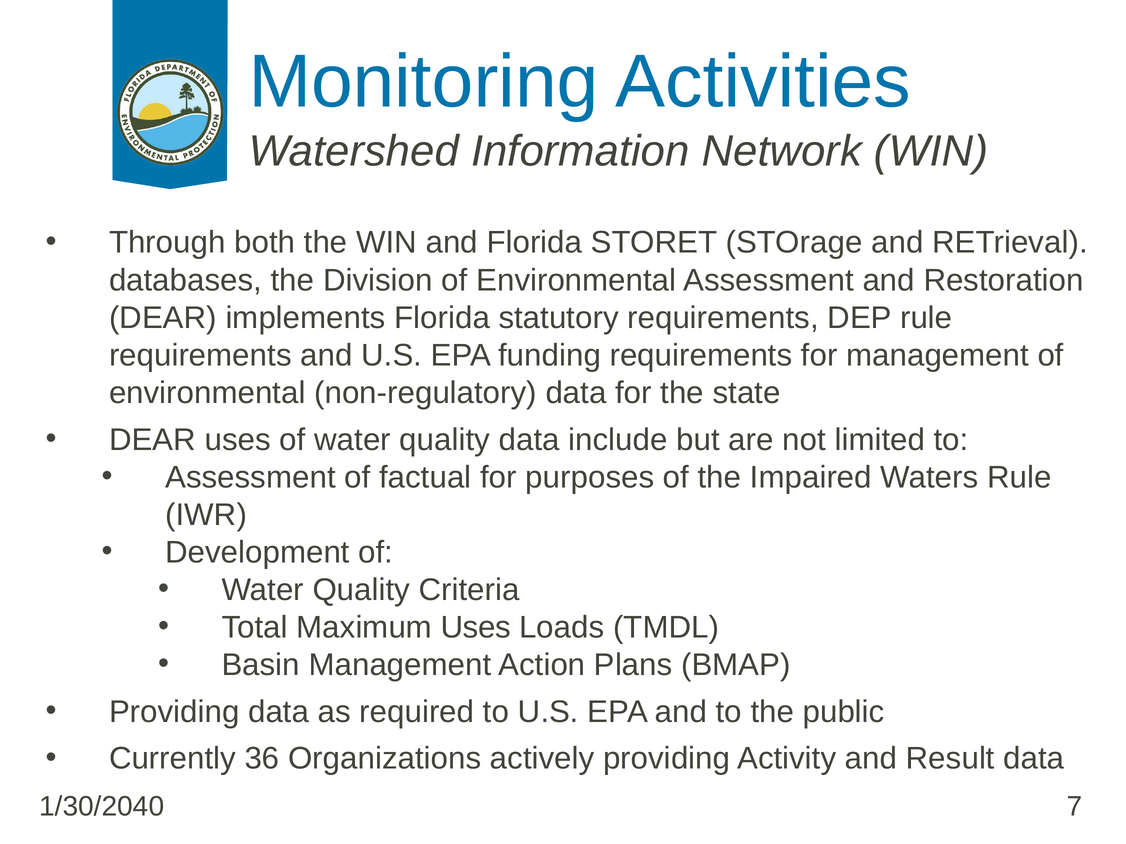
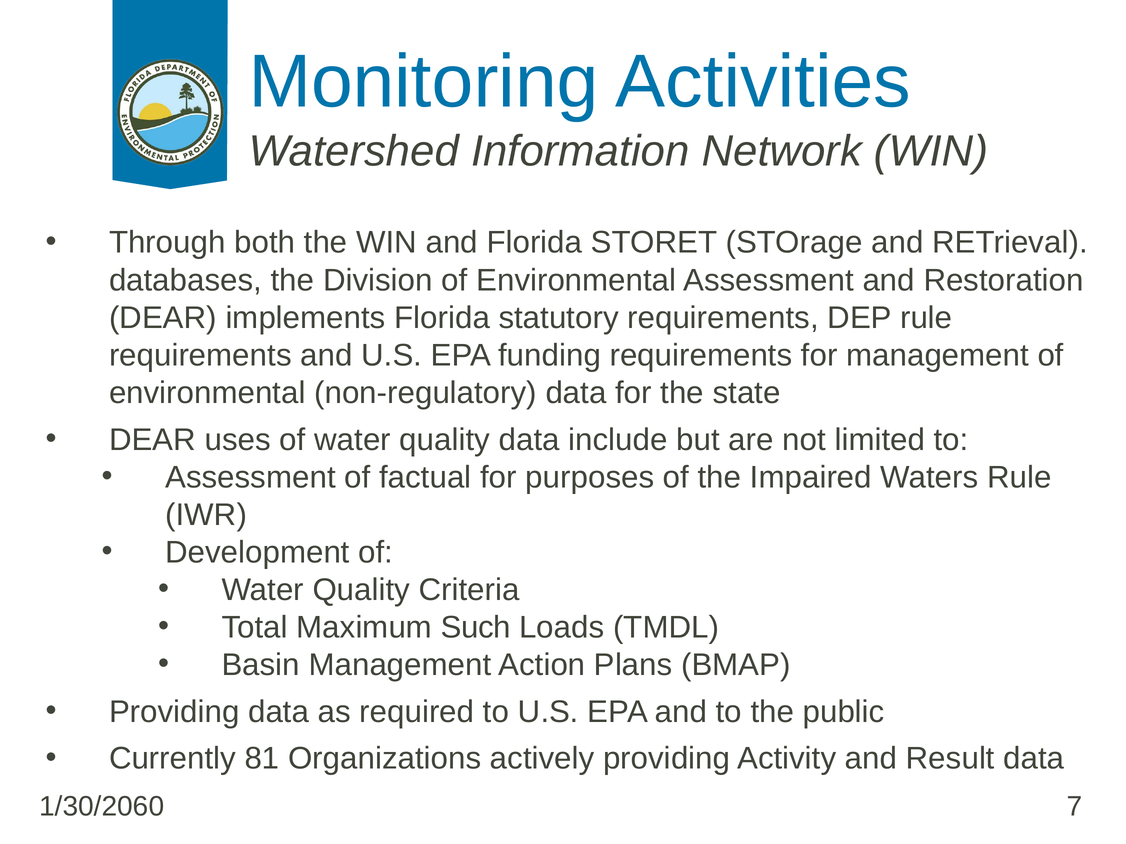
Maximum Uses: Uses -> Such (476, 628)
36: 36 -> 81 (262, 759)
1/30/2040: 1/30/2040 -> 1/30/2060 (102, 807)
